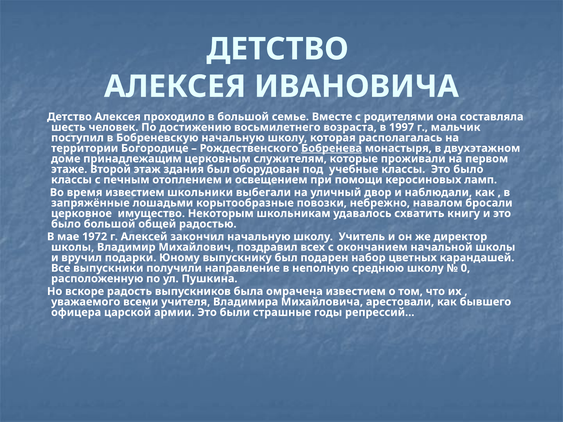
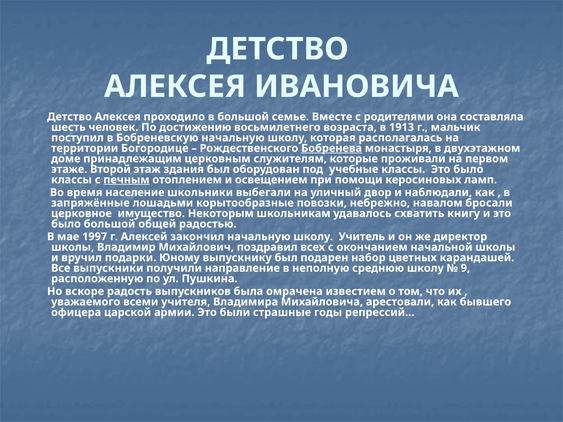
1997: 1997 -> 1913 (402, 127)
печным underline: none -> present (126, 180)
время известием: известием -> население (135, 193)
1972: 1972 -> 1997 (95, 237)
0: 0 -> 9 (465, 268)
